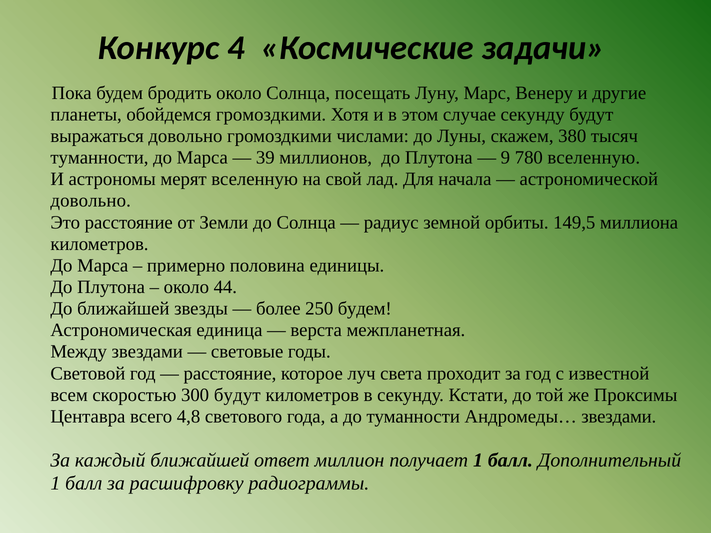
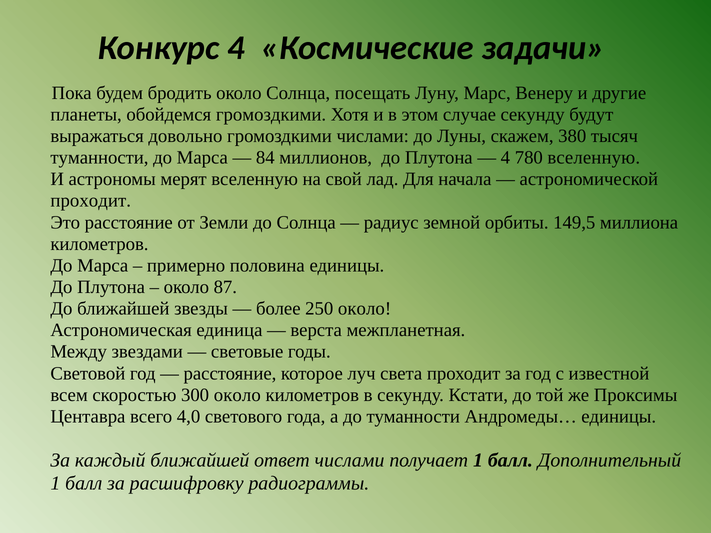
39: 39 -> 84 (265, 158)
9: 9 -> 4 (505, 158)
довольно: довольно -> проходит (91, 201)
44: 44 -> 87 (225, 287)
250 будем: будем -> около (365, 309)
300 будут: будут -> около (237, 395)
4,8: 4,8 -> 4,0 (189, 417)
Андромеды… звездами: звездами -> единицы (619, 417)
ответ миллион: миллион -> числами (349, 460)
